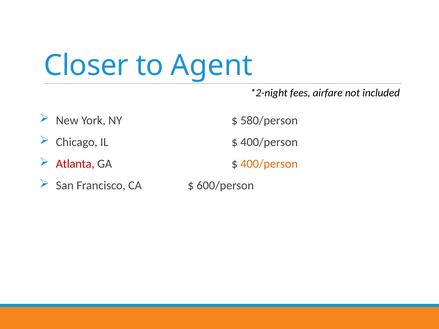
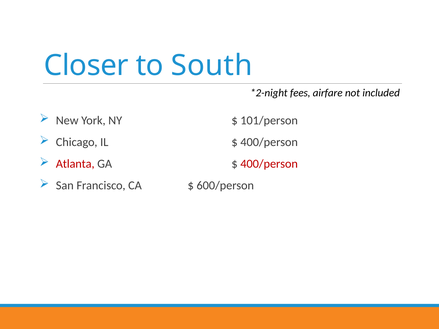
Agent: Agent -> South (212, 66)
580/person: 580/person -> 101/person (269, 121)
400/person colour: orange -> red (269, 164)
